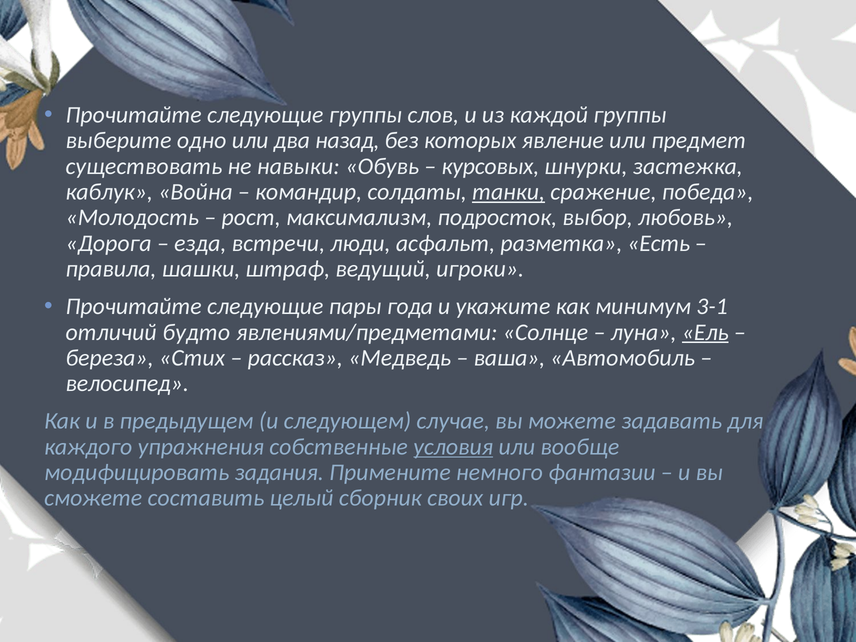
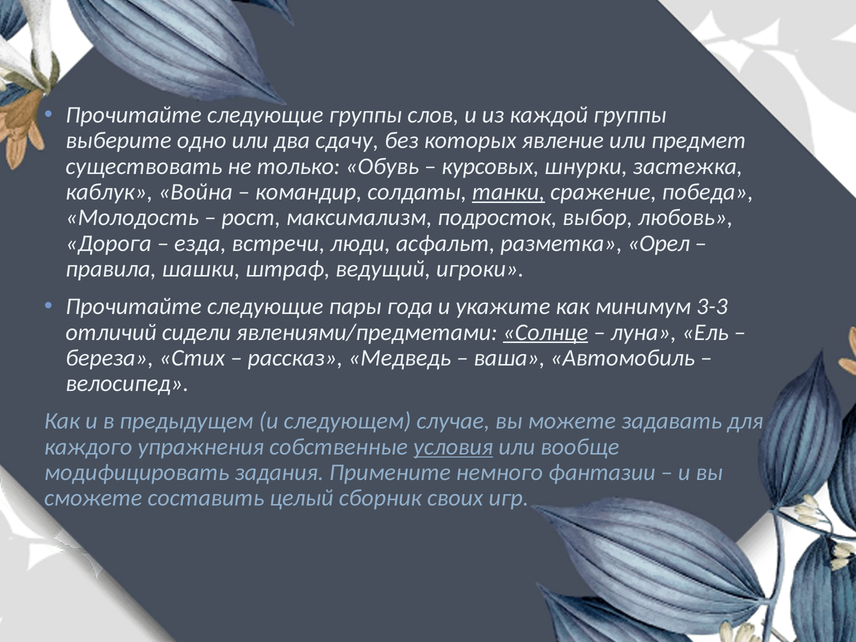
назад: назад -> сдачу (347, 140)
навыки: навыки -> только (299, 166)
Есть: Есть -> Орел (659, 243)
3-1: 3-1 -> 3-3 (712, 306)
будто: будто -> сидели (197, 332)
Солнце underline: none -> present (545, 332)
Ель underline: present -> none (705, 332)
